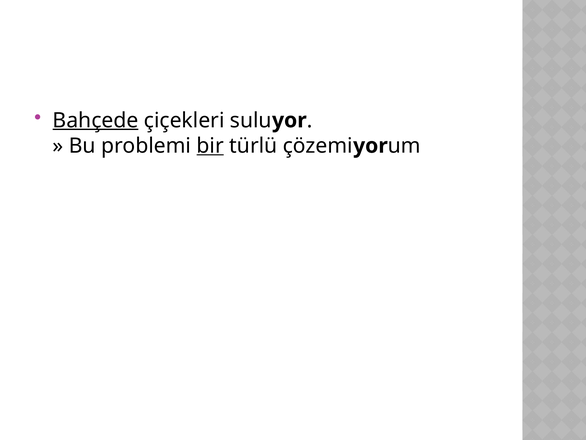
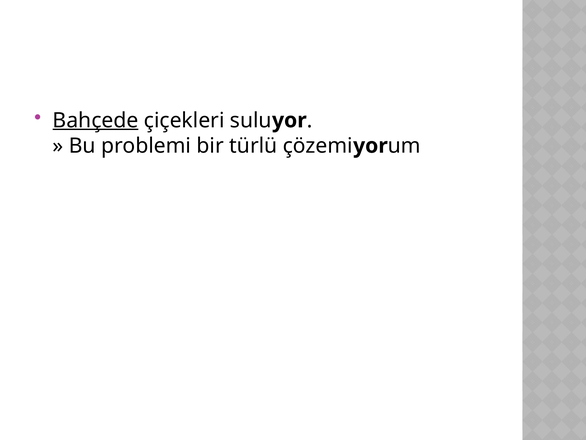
bir underline: present -> none (210, 146)
